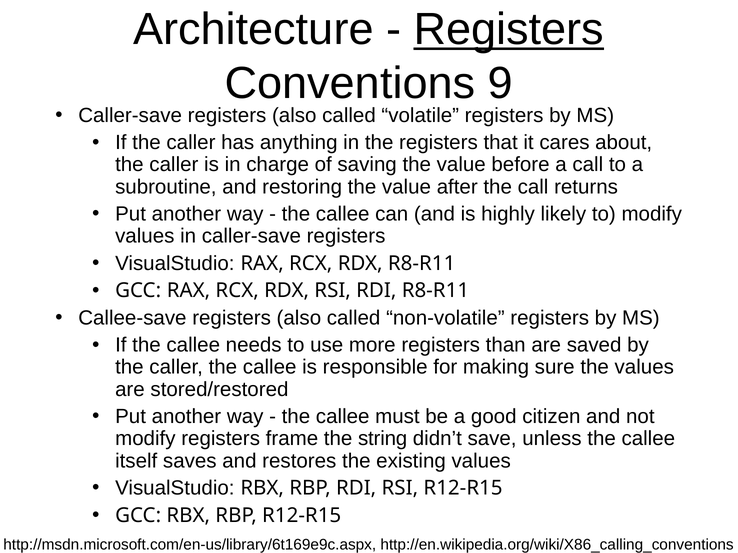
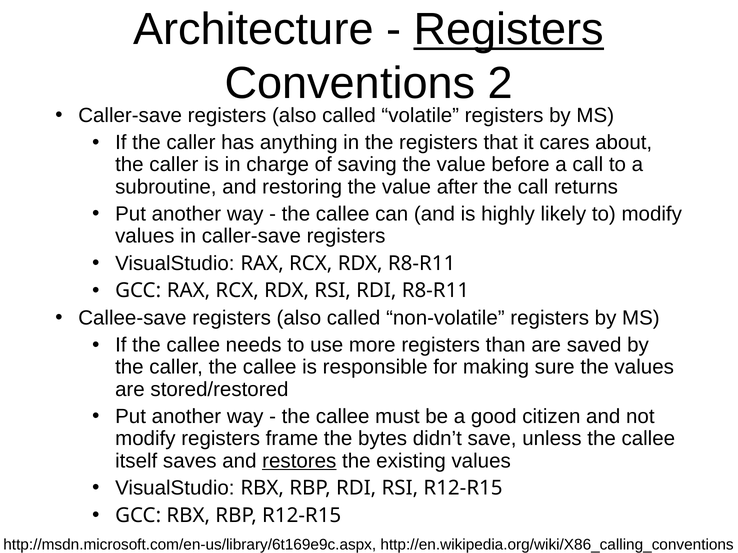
9: 9 -> 2 (500, 83)
string: string -> bytes (383, 439)
restores underline: none -> present (299, 461)
